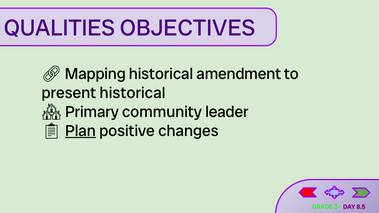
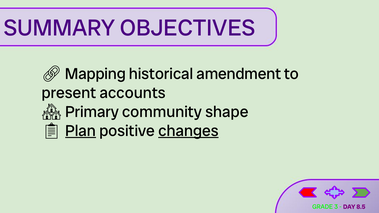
QUALITIES: QUALITIES -> SUMMARY (59, 28)
present historical: historical -> accounts (133, 93)
leader: leader -> shape (227, 112)
changes underline: none -> present (188, 131)
